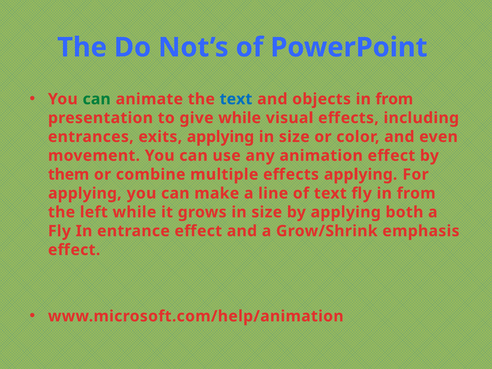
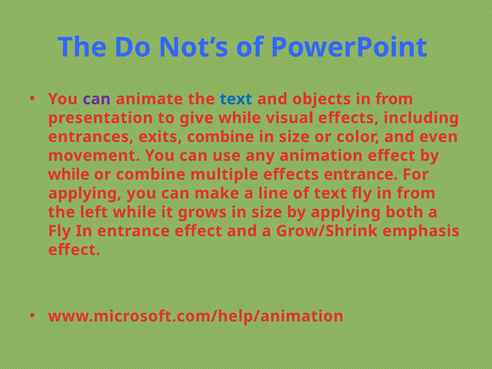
can colour: green -> purple (97, 99)
exits applying: applying -> combine (220, 137)
them: them -> while (69, 174)
effects applying: applying -> entrance (361, 174)
